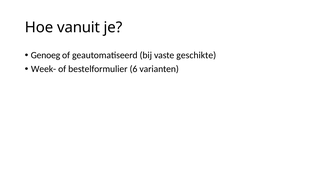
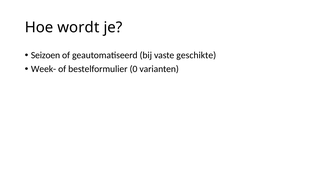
vanuit: vanuit -> wordt (78, 27)
Genoeg: Genoeg -> Seizoen (46, 55)
6: 6 -> 0 (133, 69)
